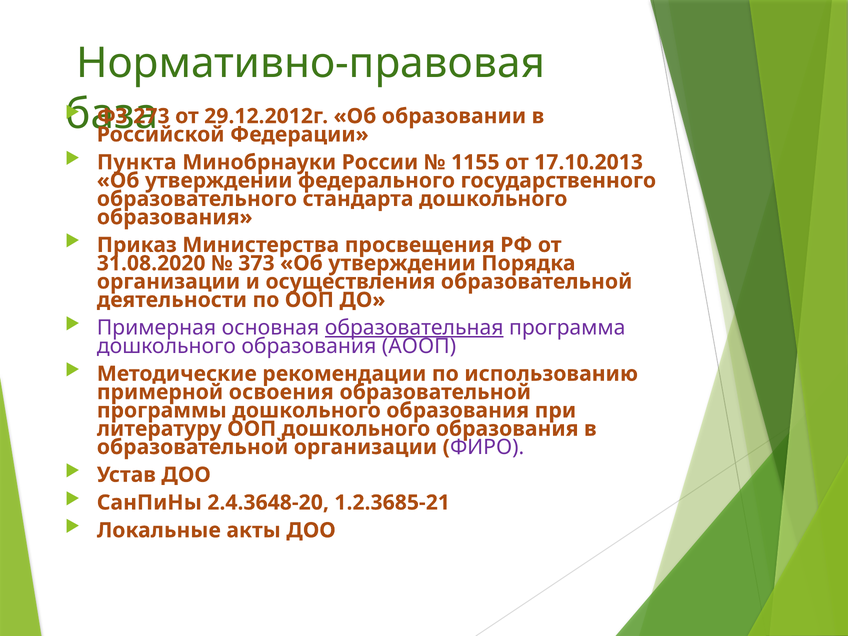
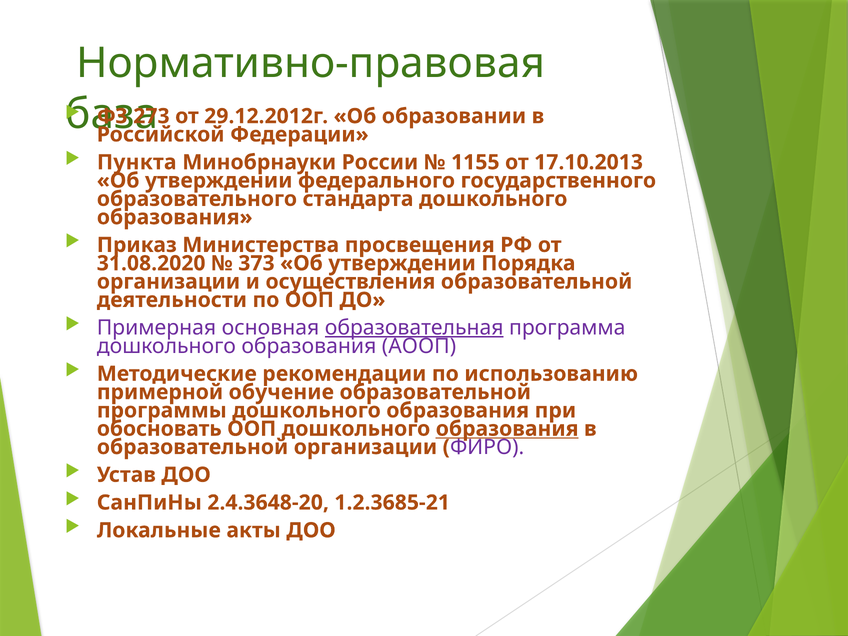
освоения: освоения -> обучение (281, 392)
литературу: литературу -> обосновать (159, 429)
образования underline: none -> present (507, 429)
